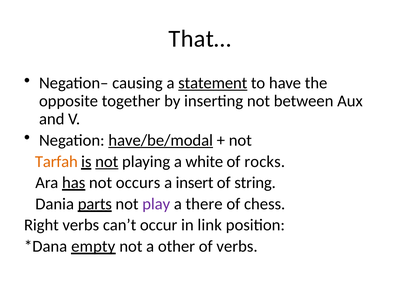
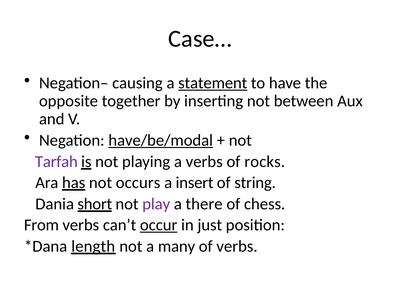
That…: That… -> Case… (200, 39)
Tarfah colour: orange -> purple (56, 162)
not underline: present -> none (107, 162)
a white: white -> verbs (204, 162)
parts: parts -> short (95, 204)
Right: Right -> From (41, 225)
occur underline: none -> present (159, 225)
link: link -> just (210, 225)
empty: empty -> length (93, 246)
other: other -> many (177, 246)
